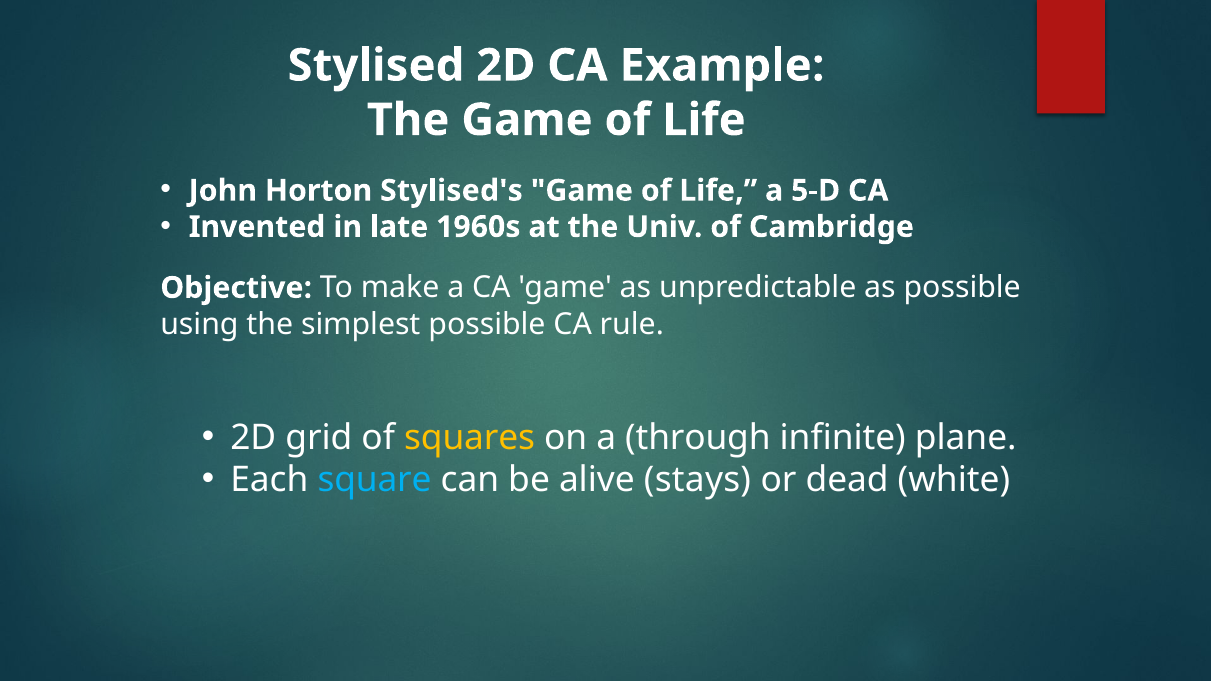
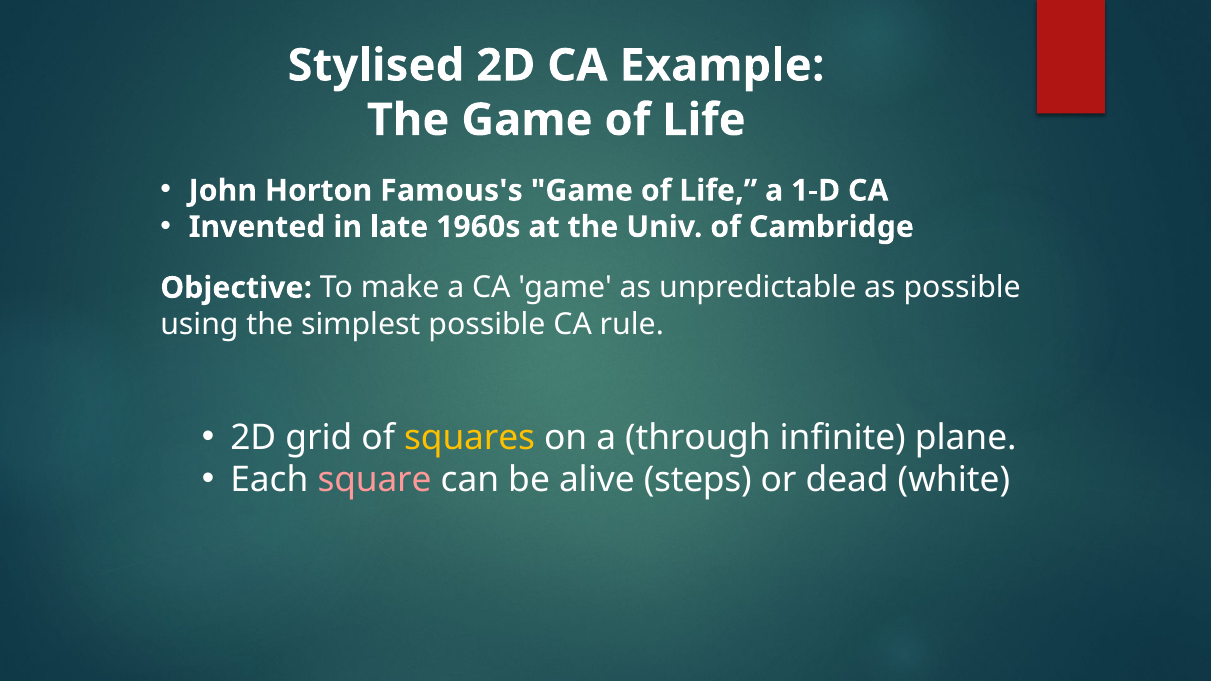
Stylised's: Stylised's -> Famous's (451, 191)
5-D: 5-D -> 1-D (816, 191)
square colour: light blue -> pink (375, 480)
stays: stays -> steps (698, 480)
